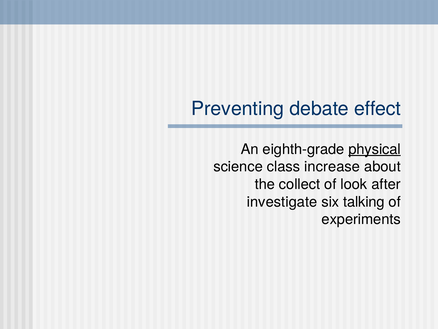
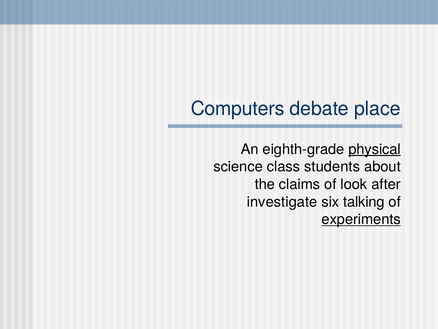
Preventing: Preventing -> Computers (238, 109)
effect: effect -> place (377, 109)
increase: increase -> students (332, 167)
collect: collect -> claims (300, 184)
experiments underline: none -> present (361, 219)
